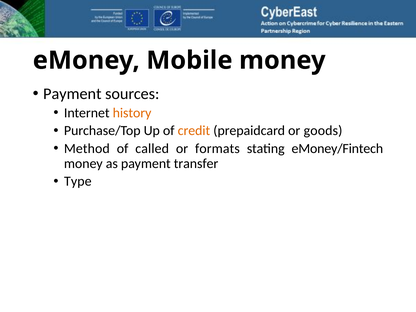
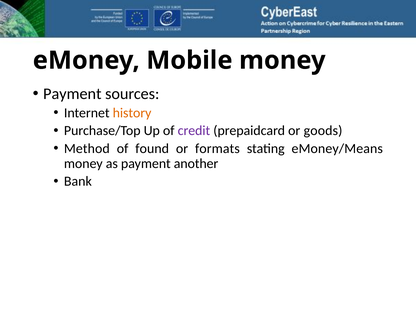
credit colour: orange -> purple (194, 131)
called: called -> found (152, 149)
eMoney/Fintech: eMoney/Fintech -> eMoney/Means (337, 149)
transfer: transfer -> another (196, 164)
Type: Type -> Bank (78, 181)
